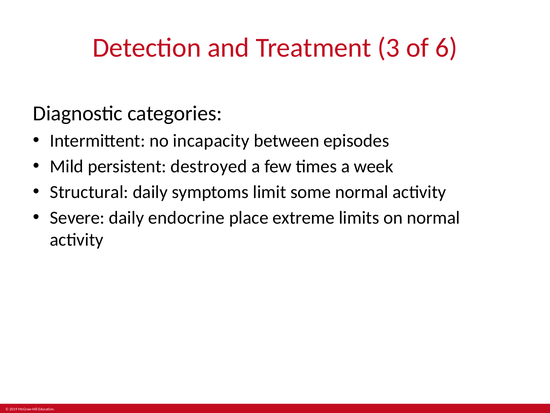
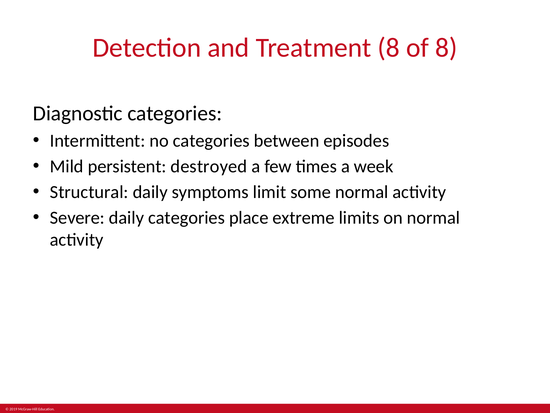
Treatment 3: 3 -> 8 (389, 48)
of 6: 6 -> 8 (446, 48)
no incapacity: incapacity -> categories (211, 141)
daily endocrine: endocrine -> categories (187, 218)
